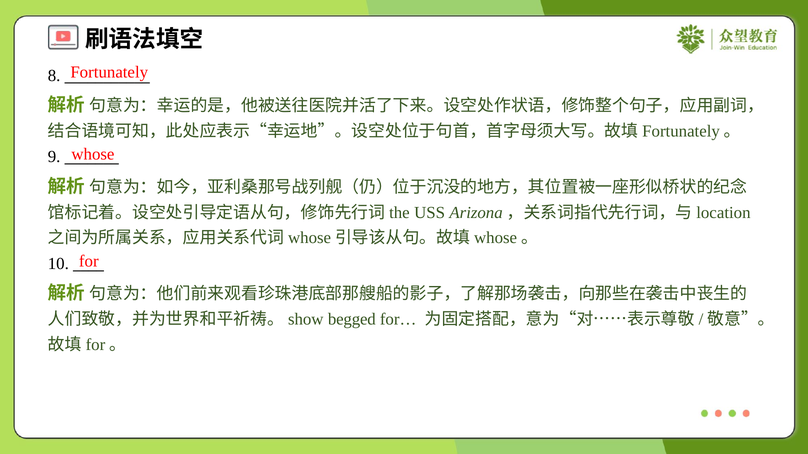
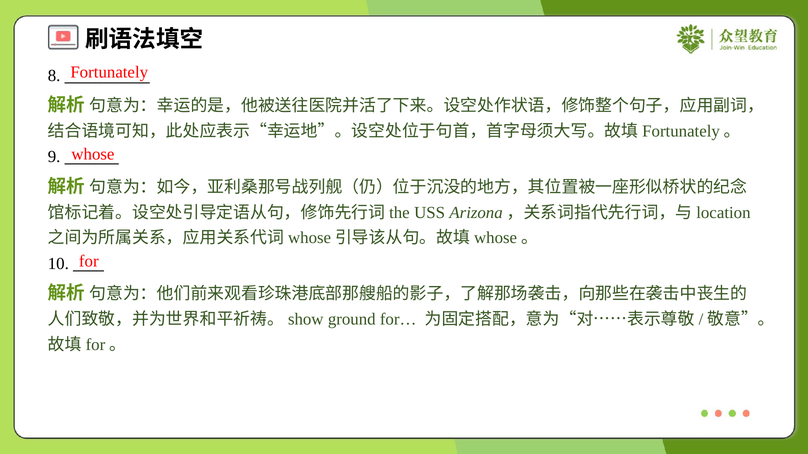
begged: begged -> ground (352, 320)
